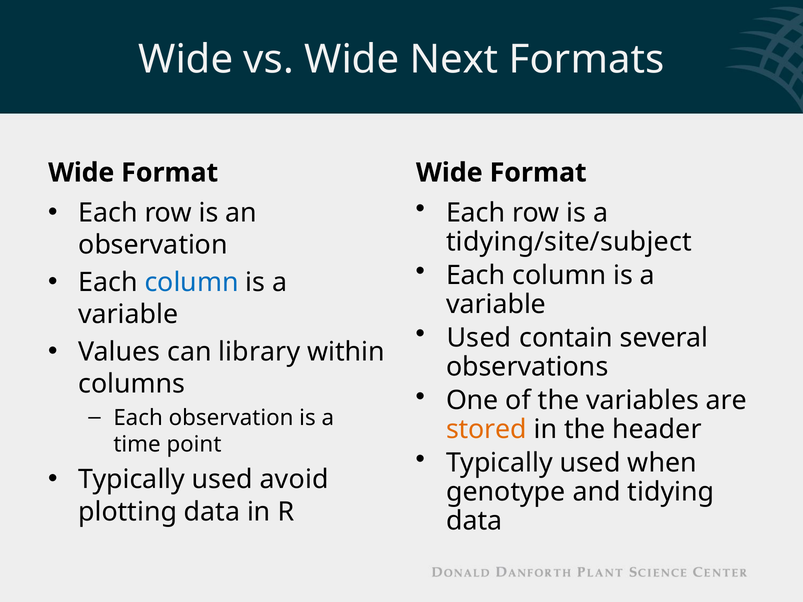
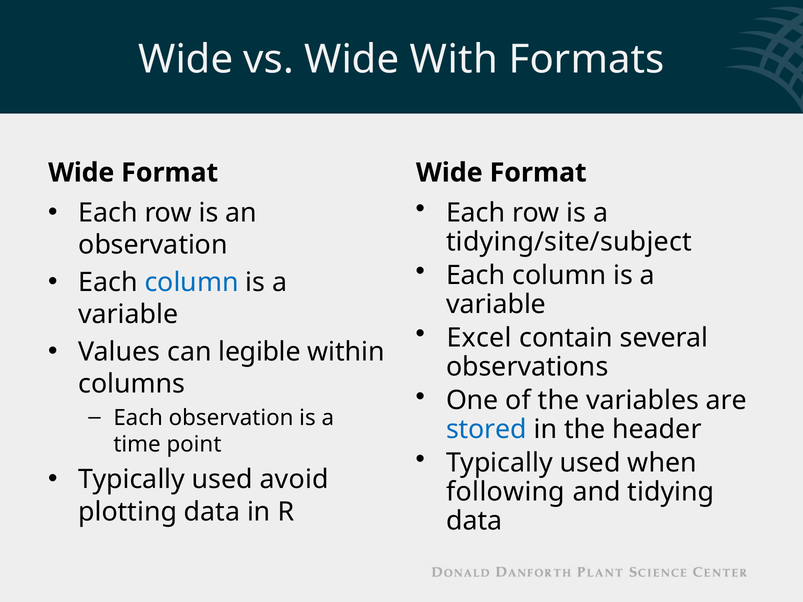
Next: Next -> With (454, 59)
Used: Used -> Excel (479, 338)
library: library -> legible (260, 352)
stored colour: orange -> blue (486, 430)
genotype: genotype -> following (506, 492)
